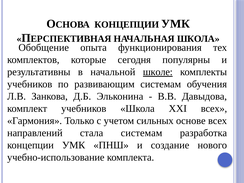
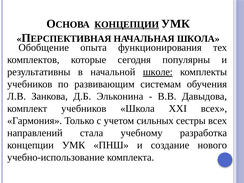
КОНЦЕПЦИИ underline: none -> present (127, 25)
основе: основе -> сестры (191, 121)
стала системам: системам -> учебному (142, 133)
